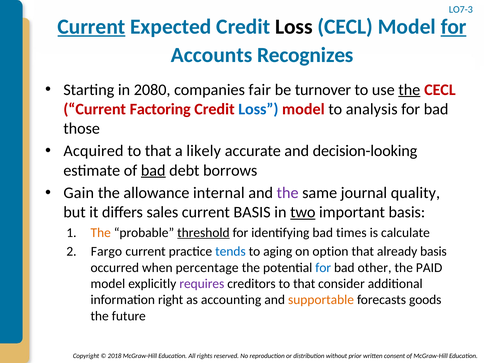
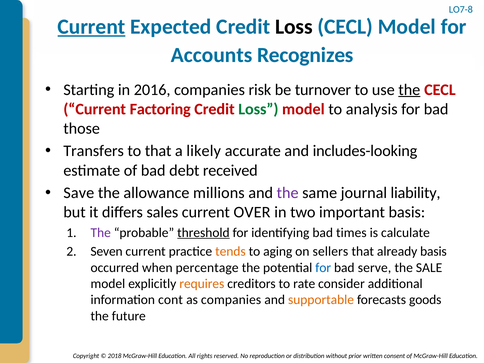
LO7-3: LO7-3 -> LO7-8 (461, 10)
for underline: present -> none (454, 27)
2080: 2080 -> 2016 (152, 90)
fair: fair -> risk (260, 90)
Loss colour: blue -> green (258, 109)
Acquired: Acquired -> Transfers (94, 151)
decision-looking: decision-looking -> includes-looking (365, 151)
bad underline: present -> none (153, 170)
borrows: borrows -> received (230, 170)
Gain: Gain -> Save (79, 193)
internal: internal -> millions (219, 193)
quality: quality -> liability (416, 193)
current BASIS: BASIS -> OVER (252, 212)
two underline: present -> none (303, 212)
The colour: orange -> purple (101, 233)
Fargo: Fargo -> Seven (107, 251)
tends colour: blue -> orange (230, 251)
option: option -> sellers (330, 251)
other: other -> serve (375, 268)
PAID: PAID -> SALE (429, 268)
requires colour: purple -> orange (202, 284)
creditors to that: that -> rate (304, 284)
right: right -> cont (171, 300)
as accounting: accounting -> companies (231, 300)
